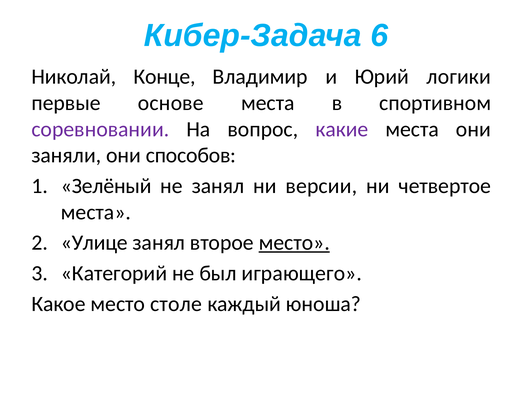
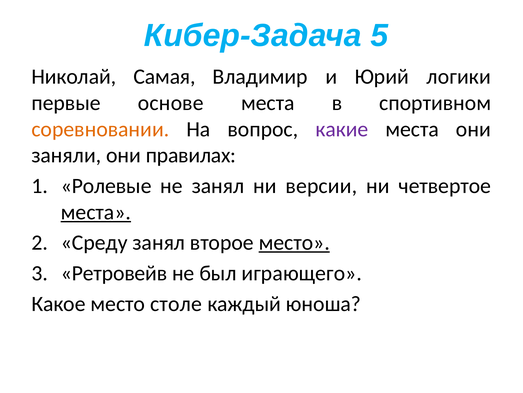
6: 6 -> 5 (379, 35)
Конце: Конце -> Самая (164, 77)
соревновании colour: purple -> orange (100, 129)
способов: способов -> правилах (191, 155)
Зелёный: Зелёный -> Ролевые (106, 186)
места underline: none -> present (96, 212)
Улице: Улице -> Среду (94, 242)
Категорий: Категорий -> Ретровейв (114, 273)
